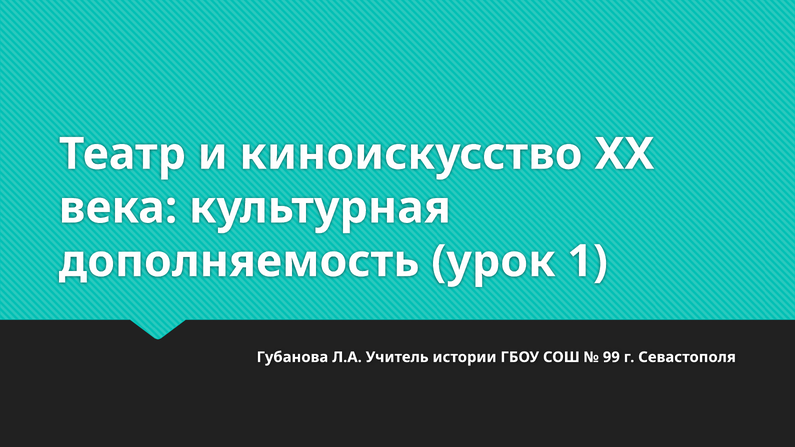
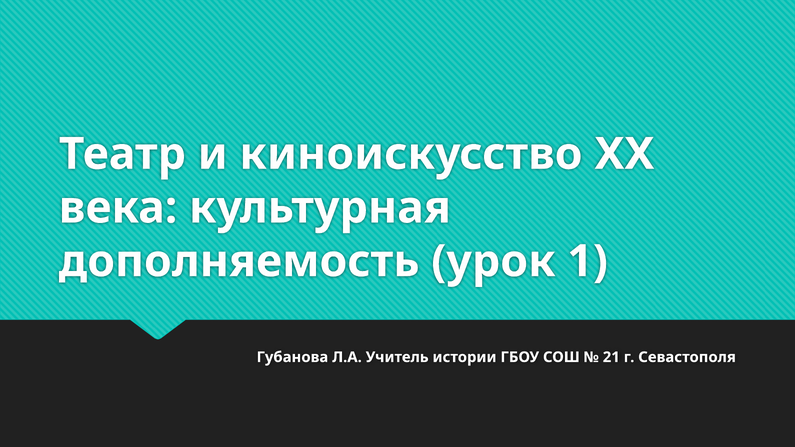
99: 99 -> 21 (611, 357)
